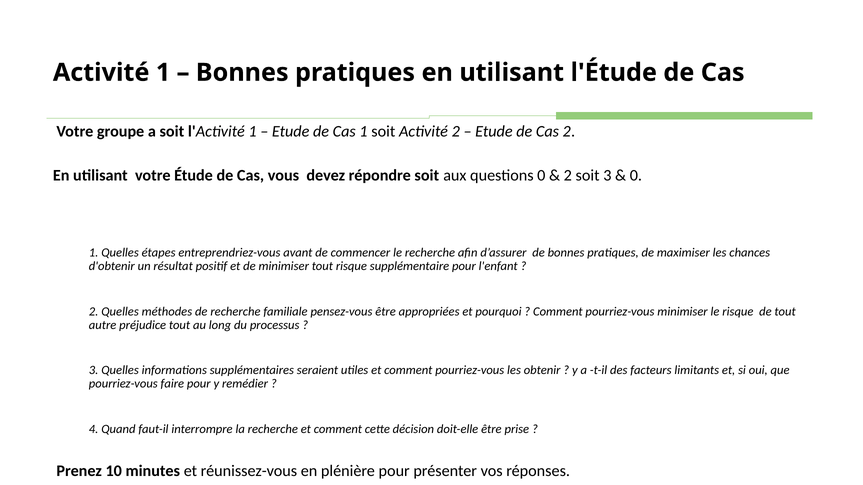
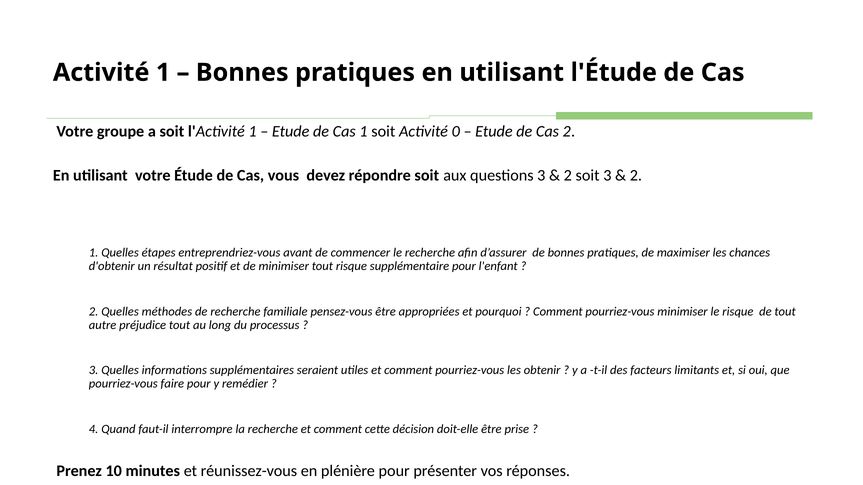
Activité 2: 2 -> 0 (456, 132)
questions 0: 0 -> 3 (541, 176)
0: 0 -> 2 (636, 176)
